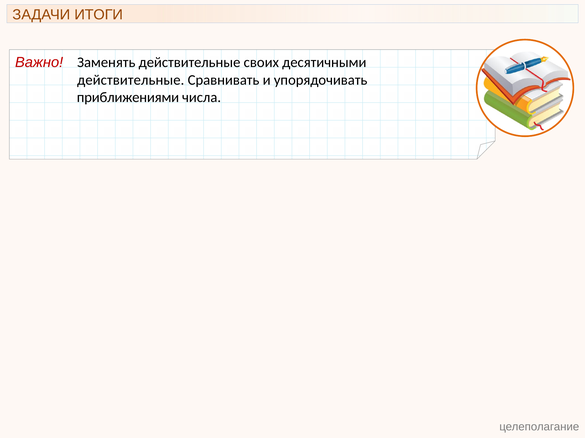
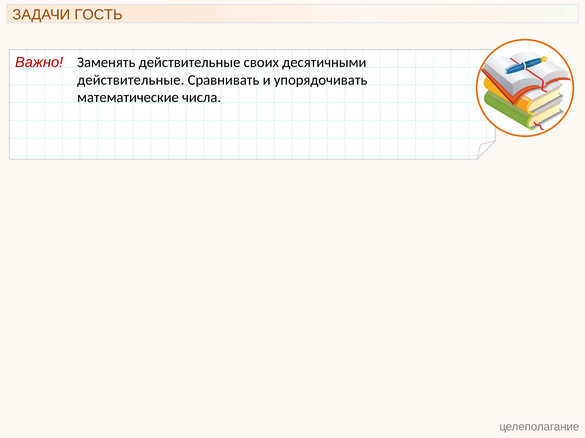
ИТОГИ: ИТОГИ -> ГОСТЬ (99, 15)
приближениями: приближениями -> математические (128, 98)
